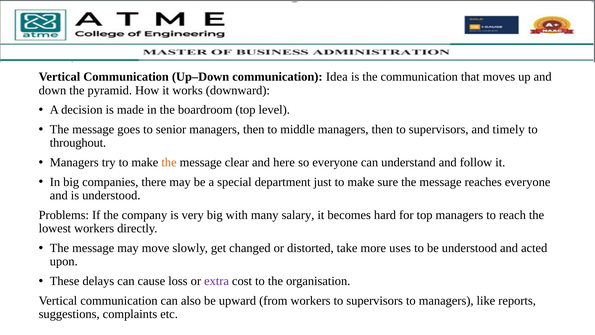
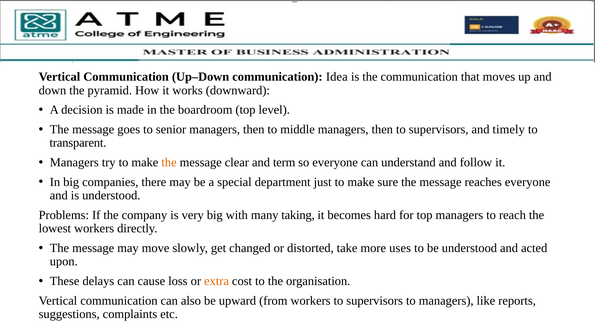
throughout: throughout -> transparent (78, 143)
here: here -> term (284, 162)
salary: salary -> taking (298, 215)
extra colour: purple -> orange (217, 281)
